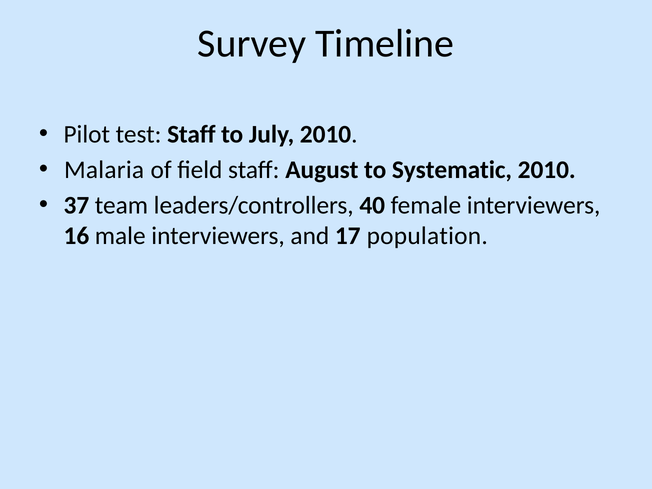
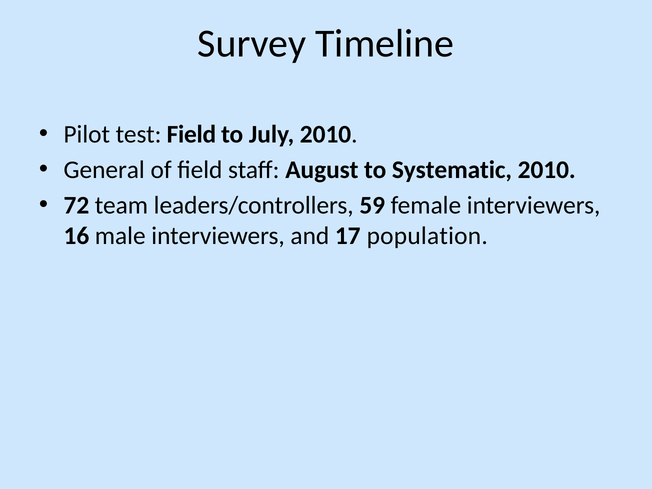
test Staff: Staff -> Field (191, 134)
Malaria: Malaria -> General (104, 170)
37: 37 -> 72 (76, 205)
40: 40 -> 59 (372, 205)
